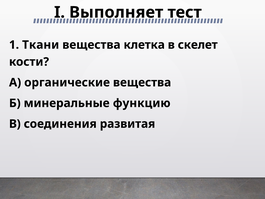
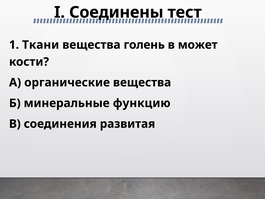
Выполняет: Выполняет -> Соединены (116, 12)
клетка: клетка -> голень (144, 45)
скелет: скелет -> может (198, 45)
